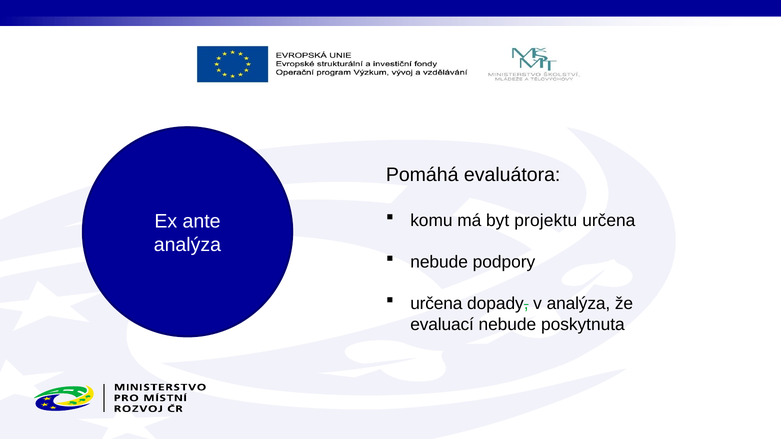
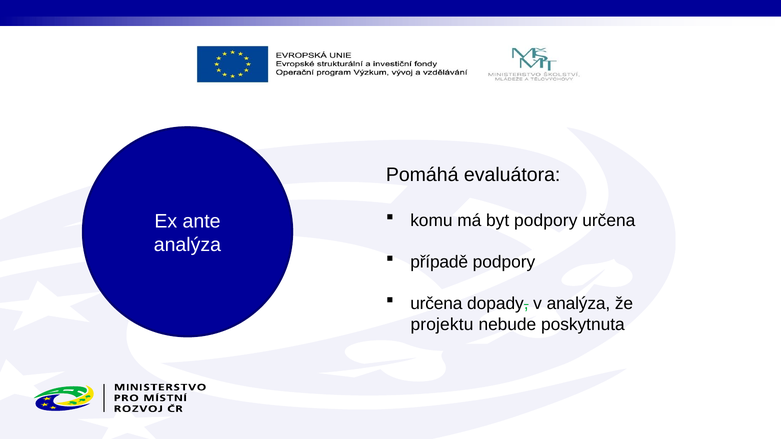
byt projektu: projektu -> podpory (546, 220)
nebude: nebude -> případě (439, 262)
evaluací: evaluací -> projektu (442, 325)
